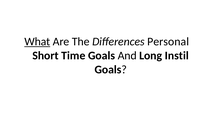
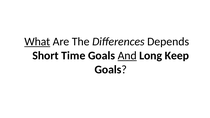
Personal: Personal -> Depends (168, 42)
And underline: none -> present (127, 56)
Instil: Instil -> Keep (177, 56)
